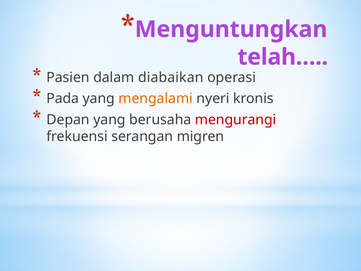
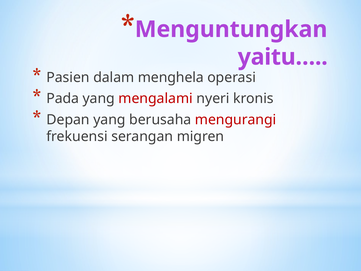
telah…: telah… -> yaitu… (283, 57)
diabaikan: diabaikan -> menghela (171, 77)
mengalami colour: orange -> red (156, 99)
